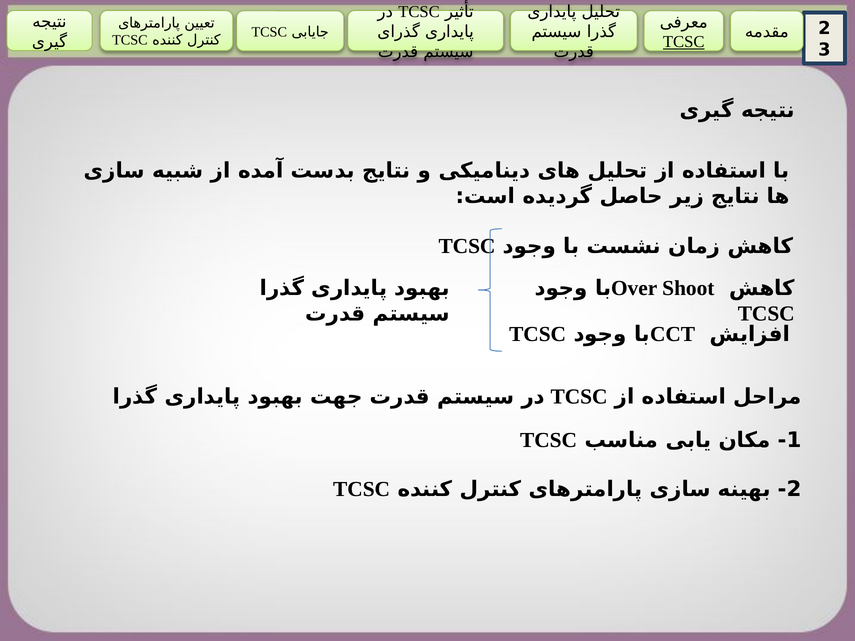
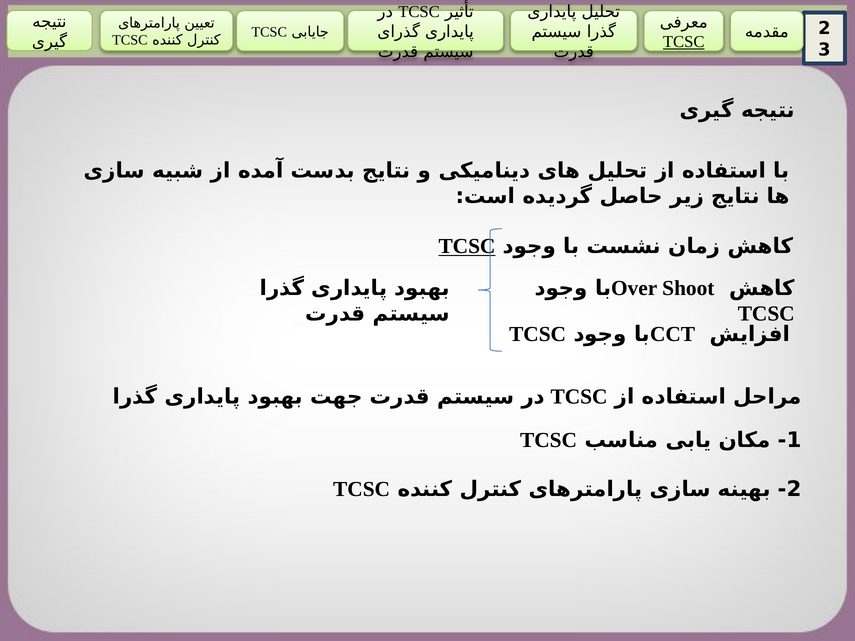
TCSC underline: none -> present (467, 246)
